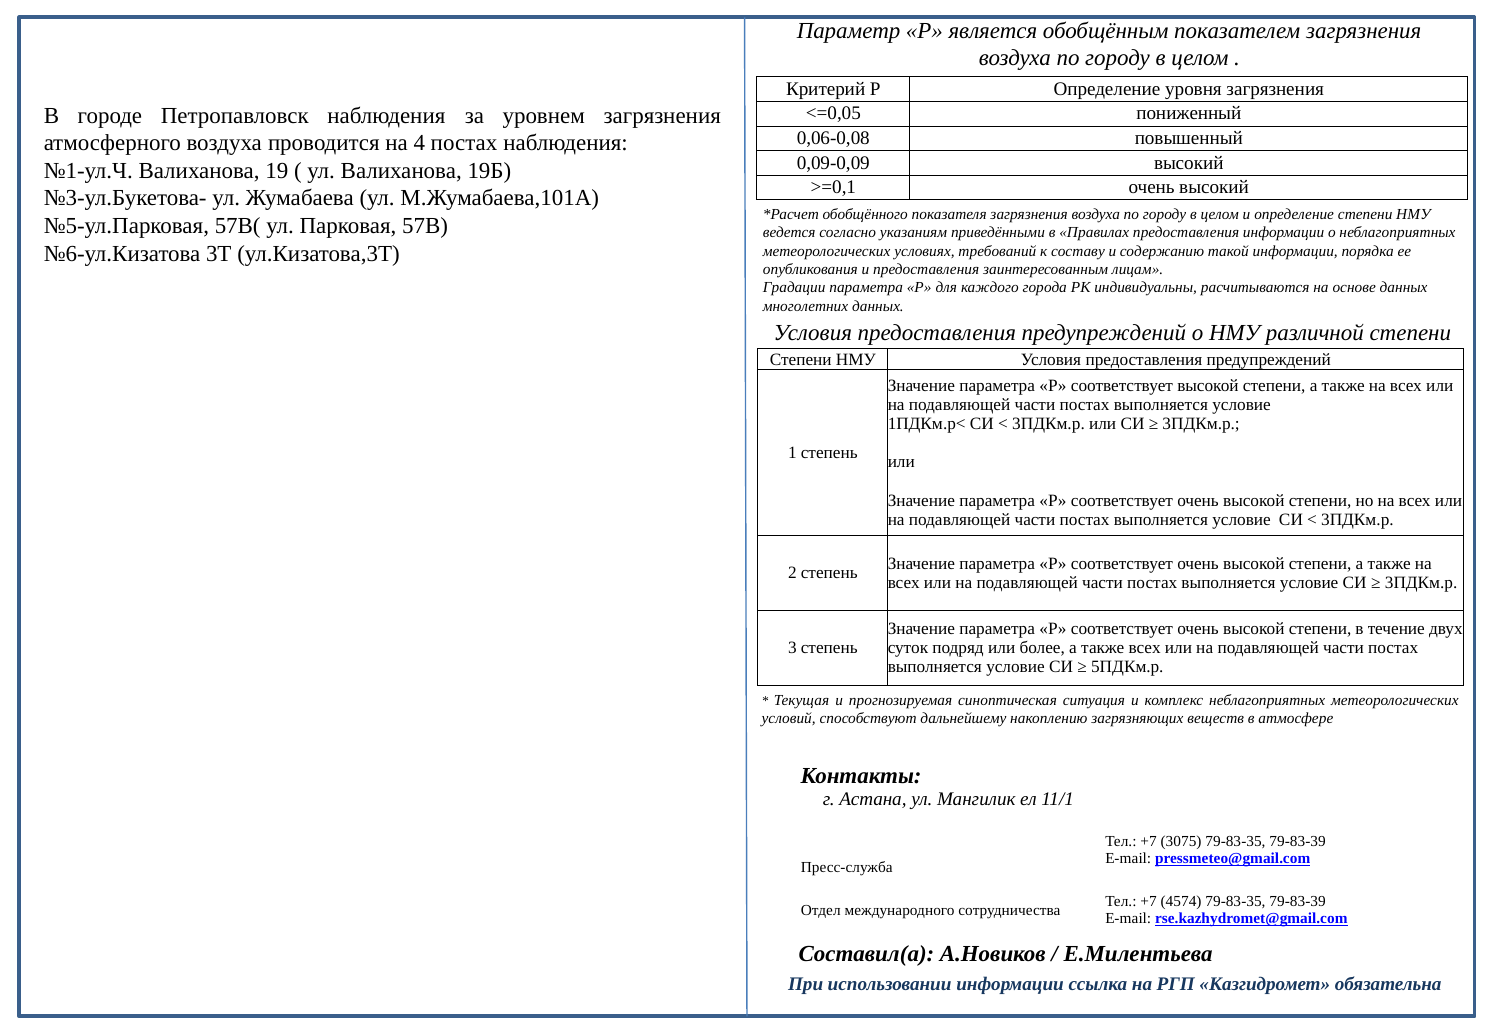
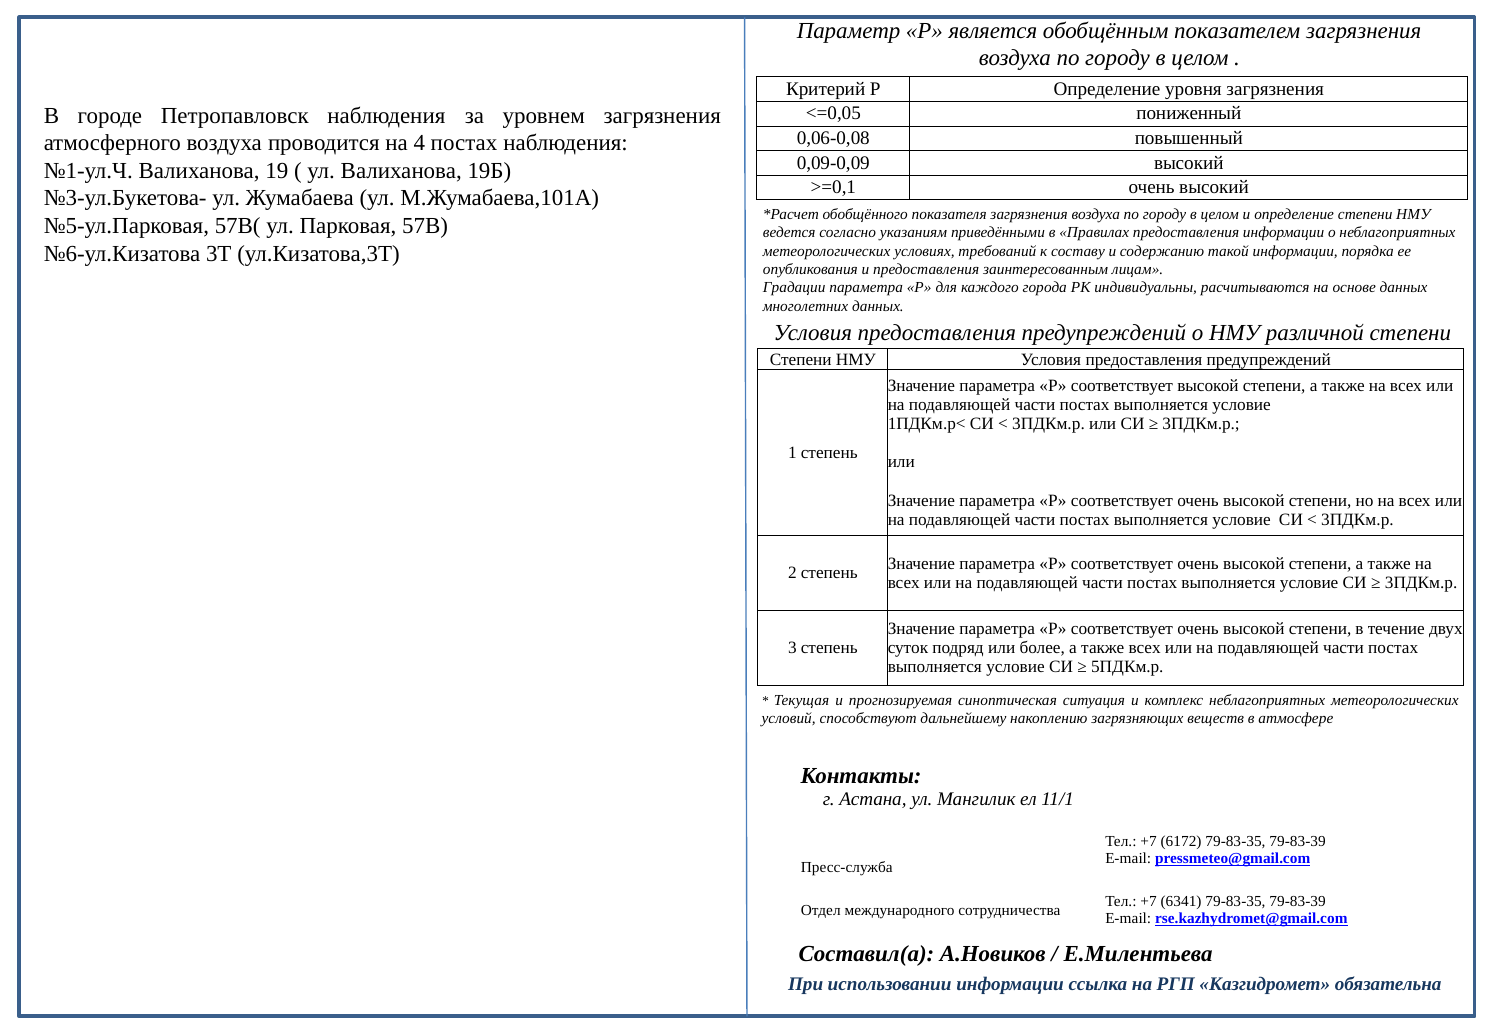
3075: 3075 -> 6172 (1181, 842)
4574: 4574 -> 6341 (1181, 902)
